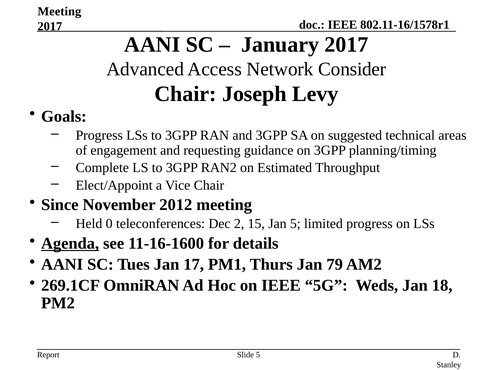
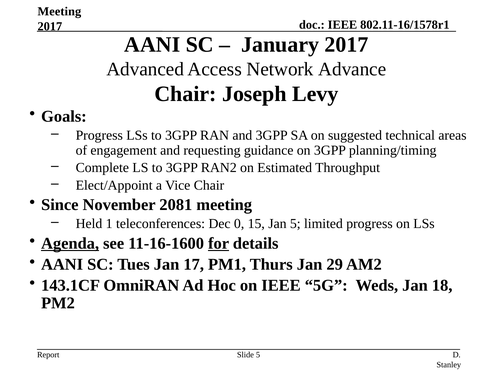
Consider: Consider -> Advance (352, 69)
2012: 2012 -> 2081 (176, 205)
0: 0 -> 1 (109, 224)
2: 2 -> 0 (239, 224)
for underline: none -> present (219, 243)
79: 79 -> 29 (335, 264)
269.1CF: 269.1CF -> 143.1CF (71, 285)
